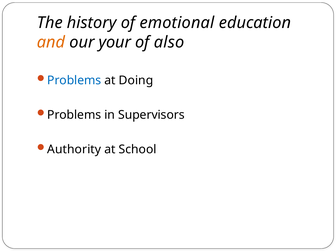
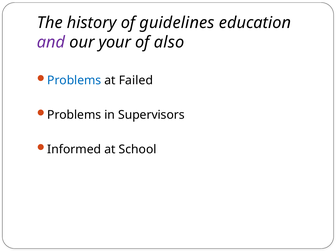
emotional: emotional -> guidelines (177, 23)
and colour: orange -> purple (51, 42)
Doing: Doing -> Failed (136, 80)
Authority: Authority -> Informed (74, 149)
